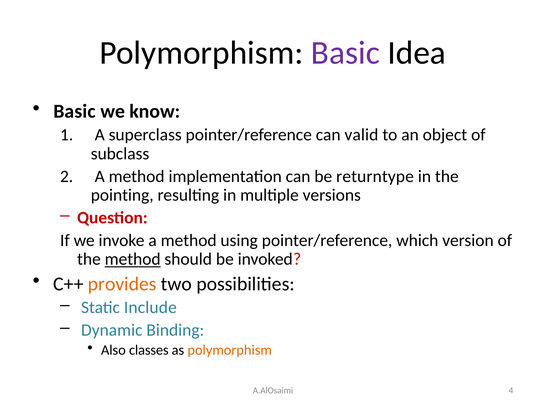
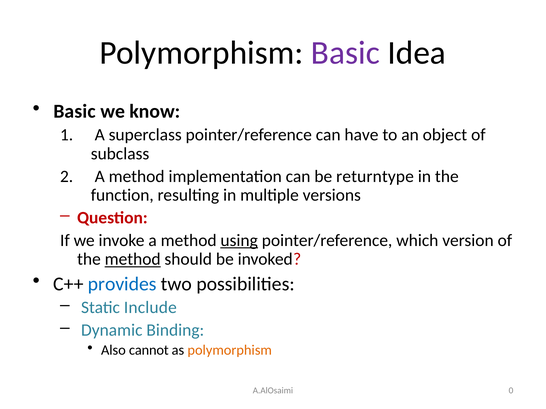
valid: valid -> have (361, 135)
pointing: pointing -> function (122, 195)
using underline: none -> present (239, 241)
provides colour: orange -> blue (122, 284)
classes: classes -> cannot (149, 351)
4: 4 -> 0 (511, 391)
